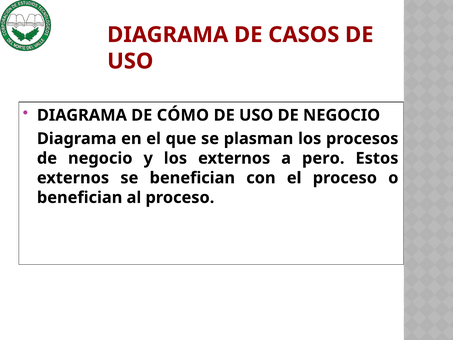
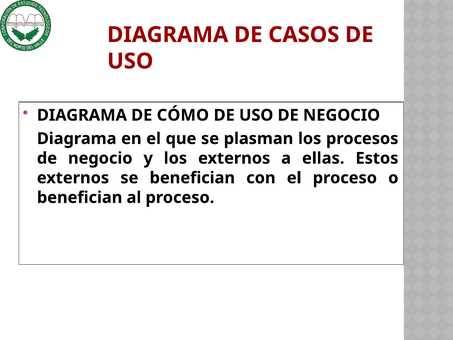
pero: pero -> ellas (323, 158)
